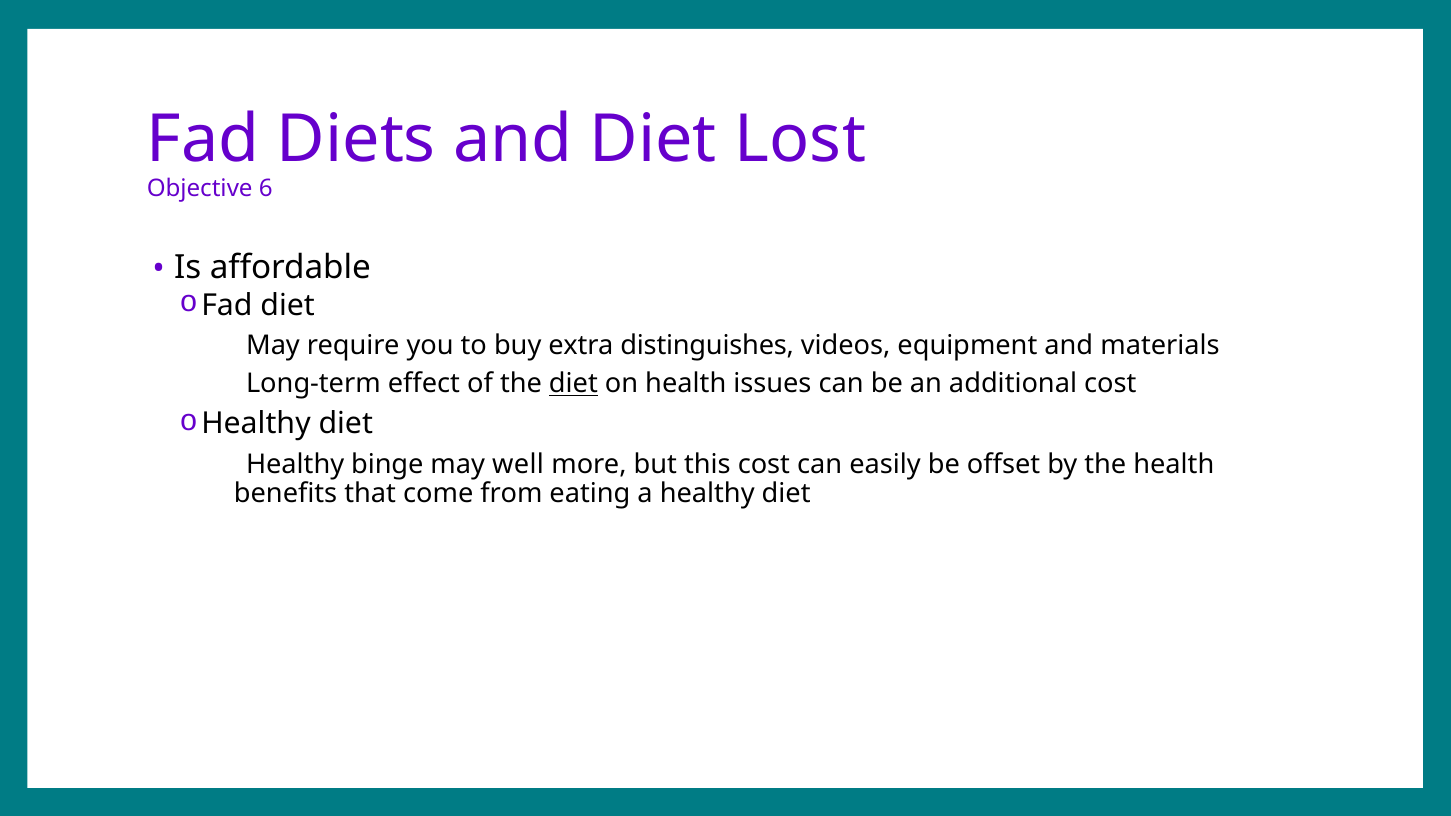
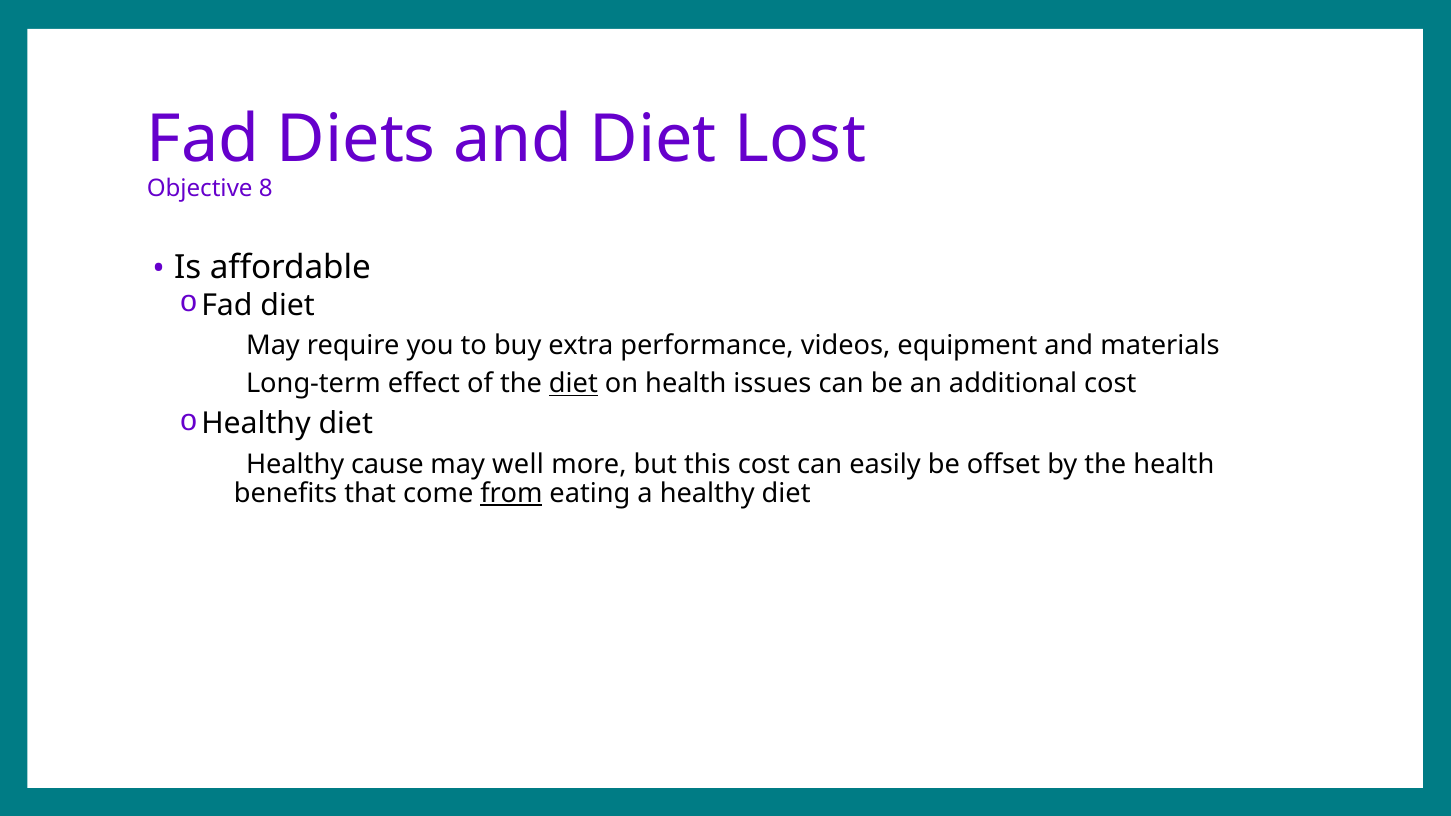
6: 6 -> 8 (266, 189)
distinguishes: distinguishes -> performance (707, 346)
binge: binge -> cause (387, 464)
from underline: none -> present (511, 494)
